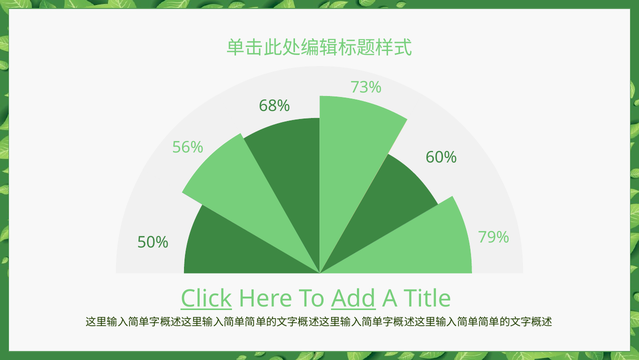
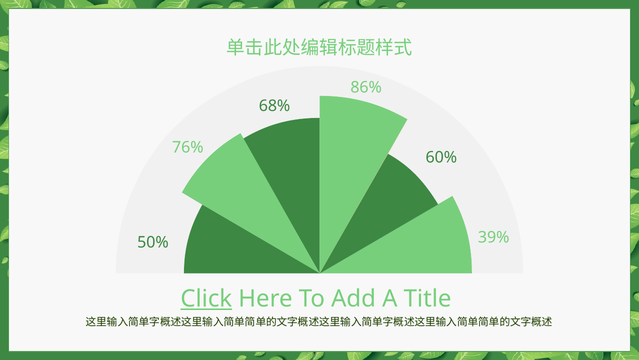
73%: 73% -> 86% (366, 87)
56%: 56% -> 76% (188, 147)
79%: 79% -> 39% (494, 237)
Add underline: present -> none (354, 299)
